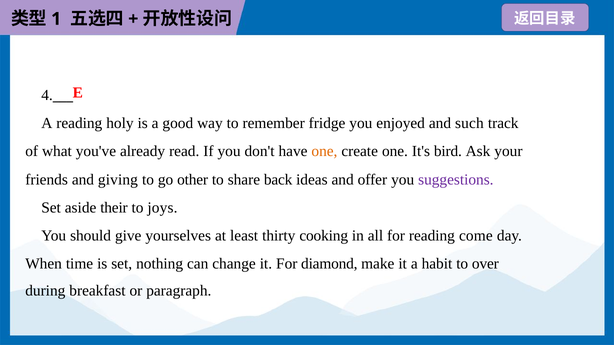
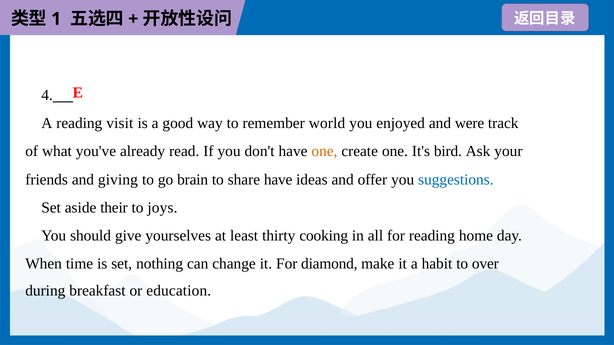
holy: holy -> visit (120, 123)
fridge: fridge -> world (327, 123)
such: such -> were (470, 123)
other: other -> brain (193, 180)
share back: back -> have (278, 180)
suggestions colour: purple -> blue (456, 180)
come: come -> home (476, 236)
paragraph: paragraph -> education (179, 291)
